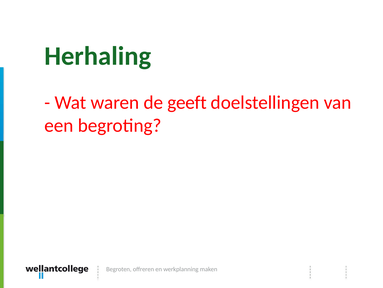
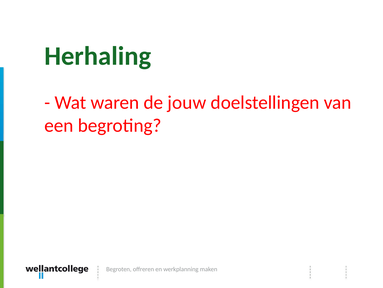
geeft: geeft -> jouw (187, 102)
